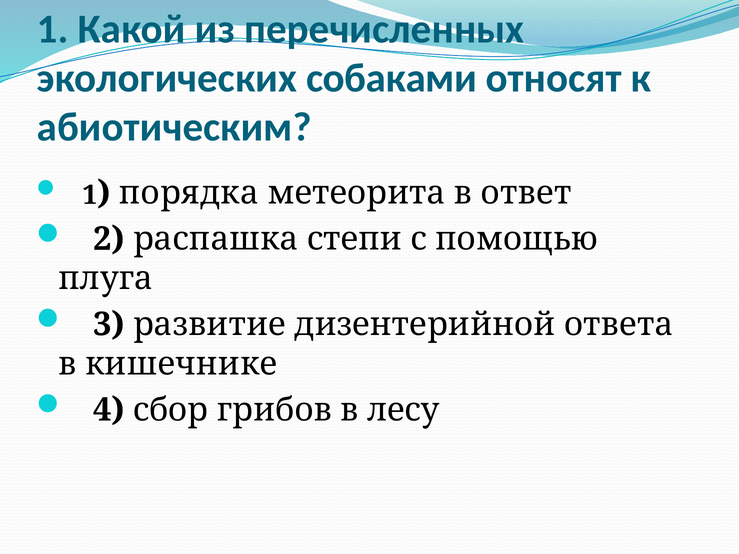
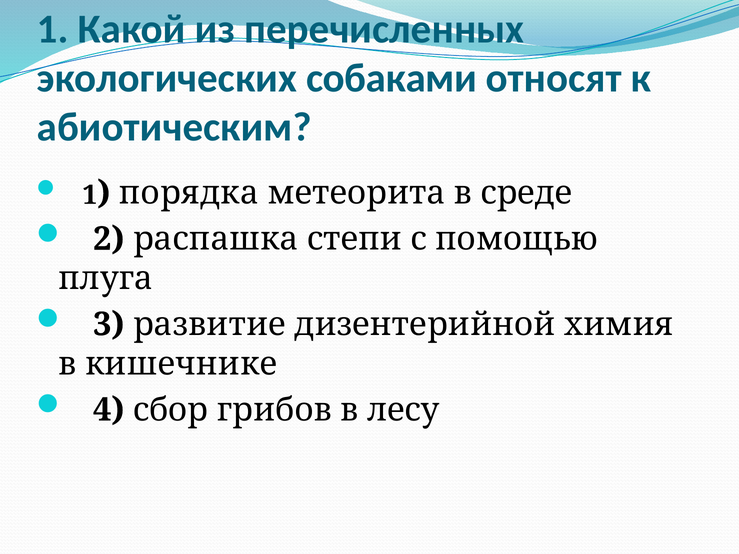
ответ: ответ -> среде (527, 193)
ответа: ответа -> химия (619, 325)
